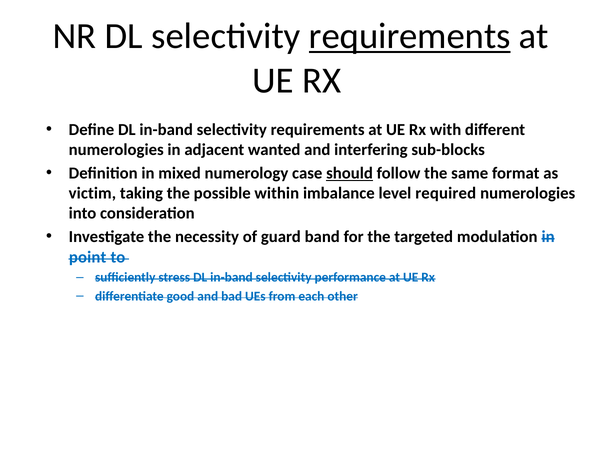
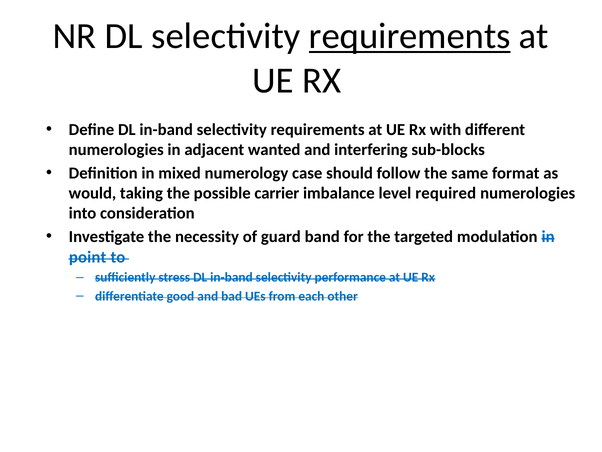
should underline: present -> none (350, 173)
victim: victim -> would (92, 193)
within: within -> carrier (277, 193)
